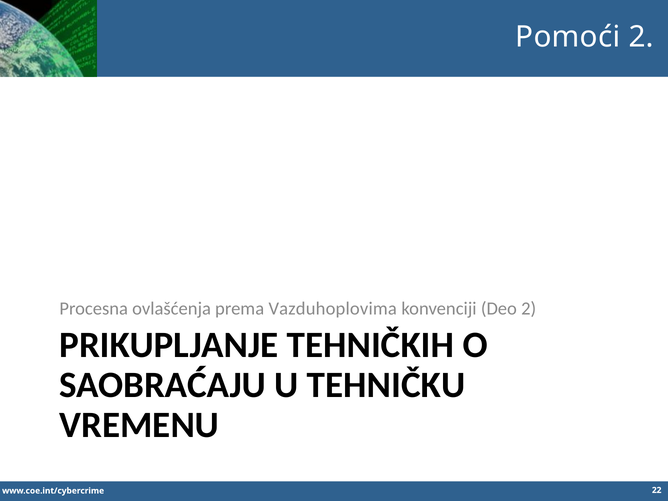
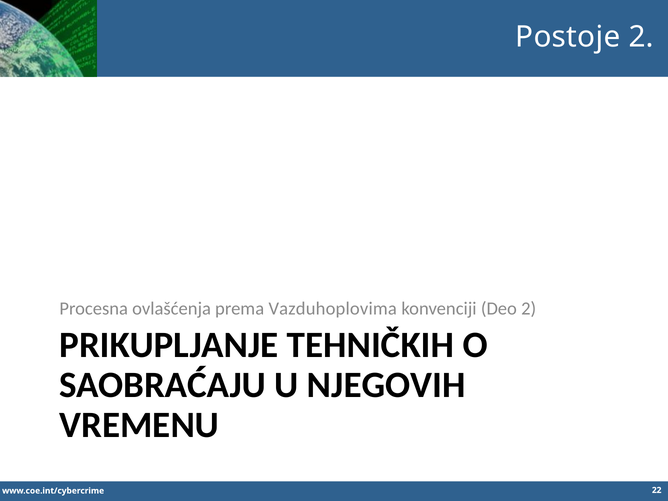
Pomoći: Pomoći -> Postoje (568, 37)
TEHNIČKU: TEHNIČKU -> NJEGOVIH (386, 385)
